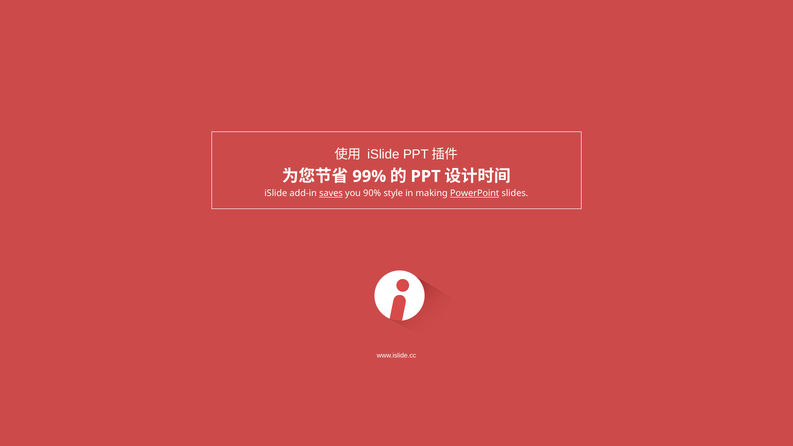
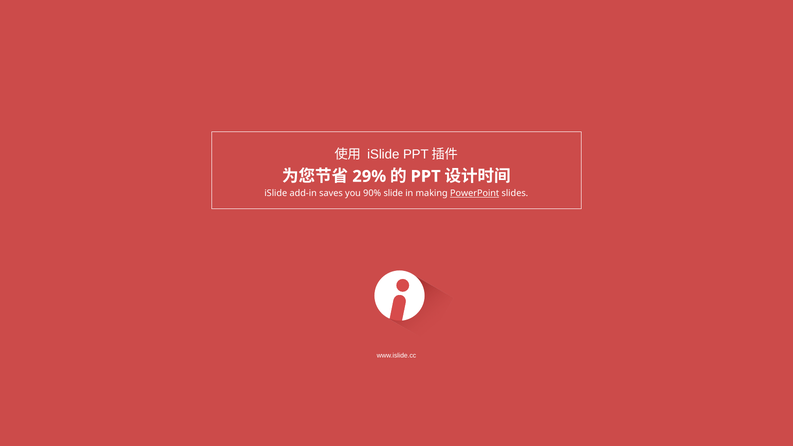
99%: 99% -> 29% (369, 176)
saves underline: present -> none (331, 193)
style: style -> slide (393, 193)
